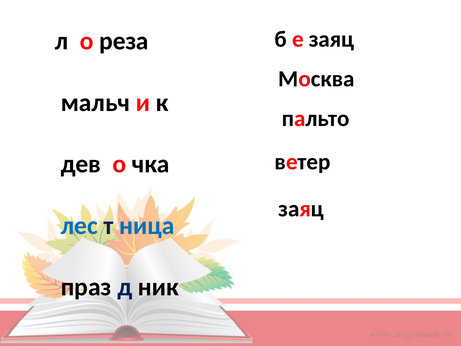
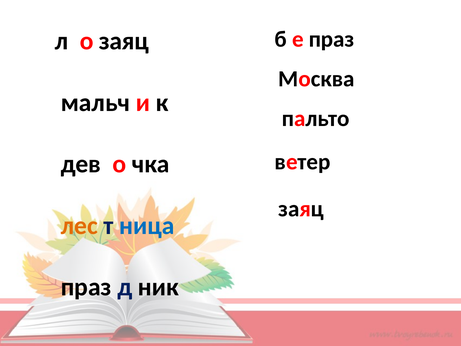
е заяц: заяц -> праз (332, 39)
о реза: реза -> заяц (124, 41)
лес colour: blue -> orange (79, 225)
